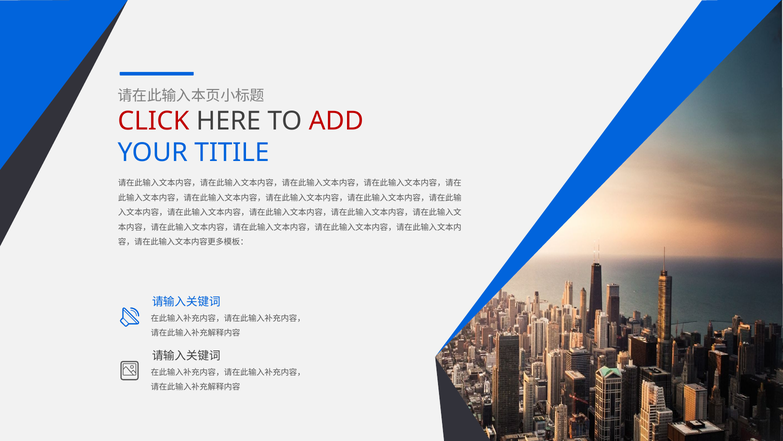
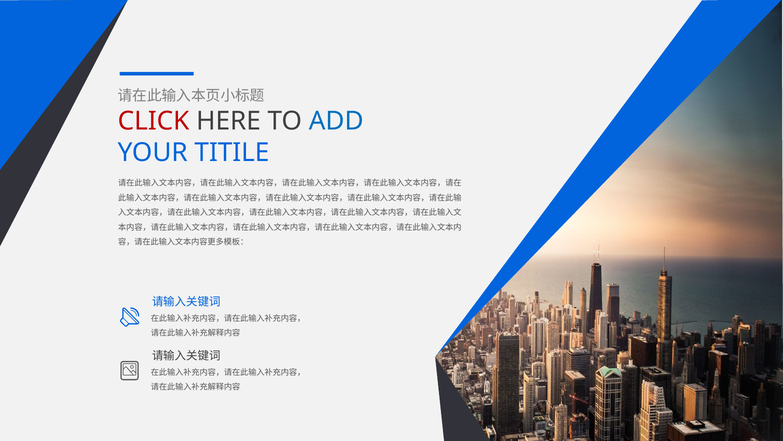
ADD colour: red -> blue (336, 121)
